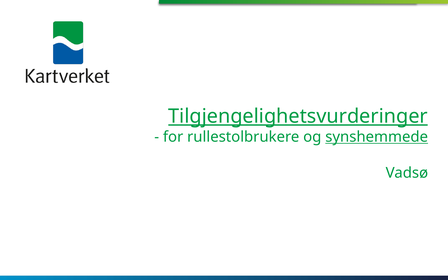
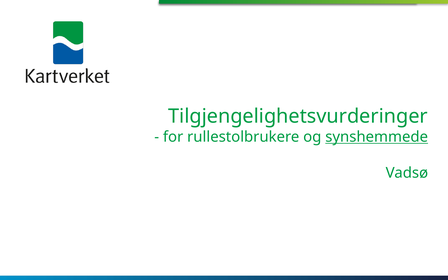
Tilgjengelighetsvurderinger underline: present -> none (298, 116)
